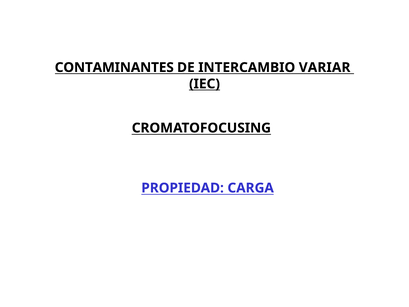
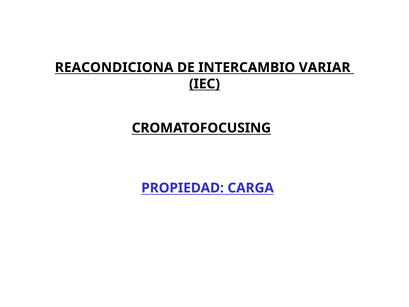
CONTAMINANTES: CONTAMINANTES -> REACONDICIONA (114, 67)
